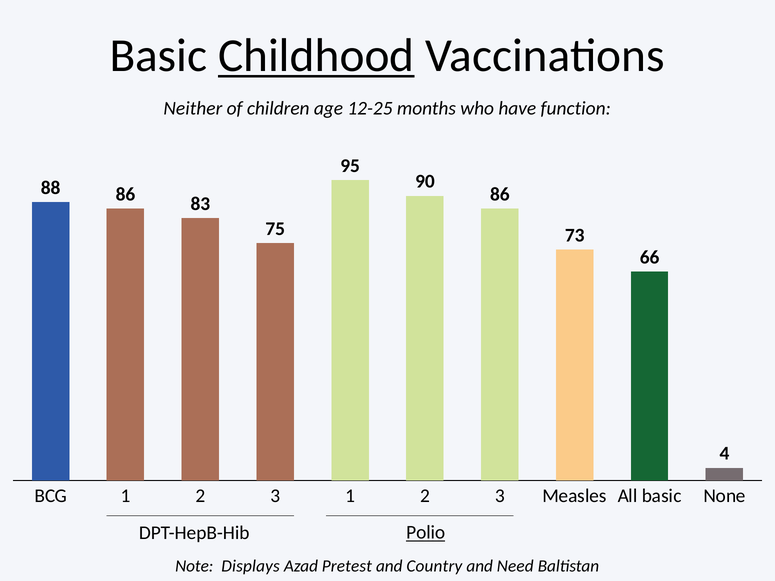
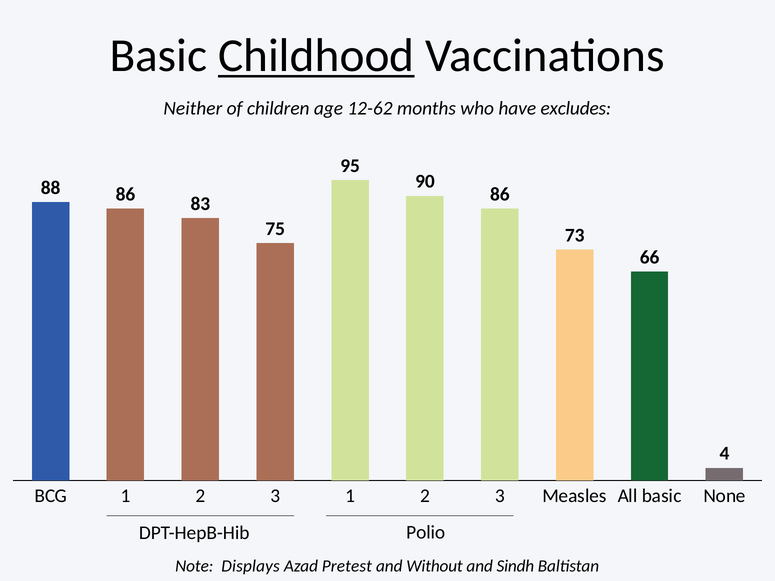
12-25: 12-25 -> 12-62 (370, 108)
function: function -> excludes (576, 108)
Polio underline: present -> none (426, 533)
Country: Country -> Without (435, 566)
Need: Need -> Sindh (515, 566)
